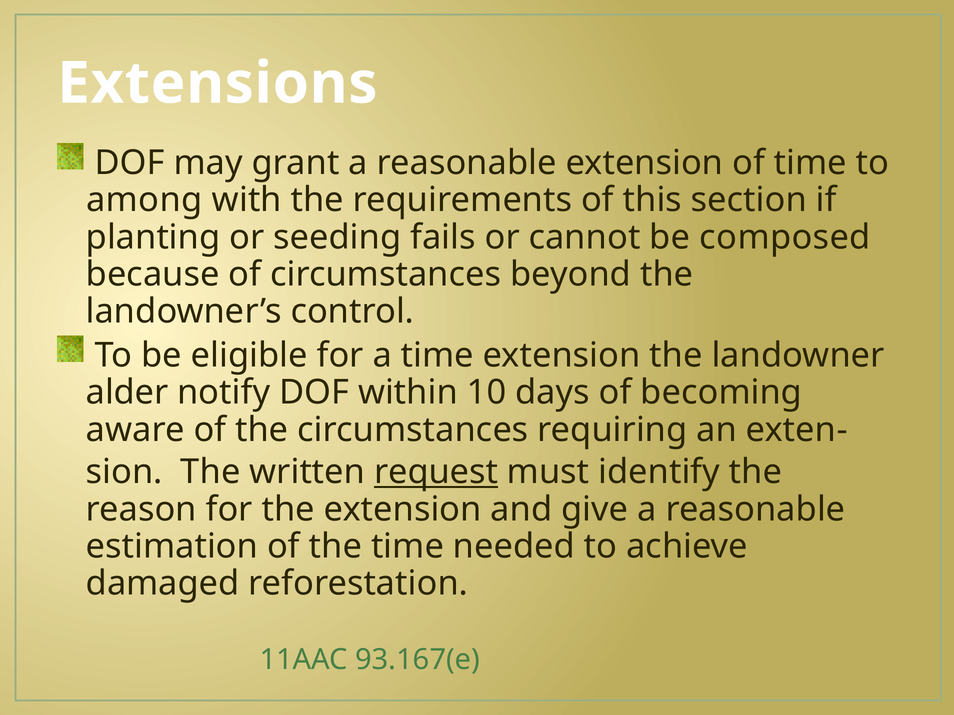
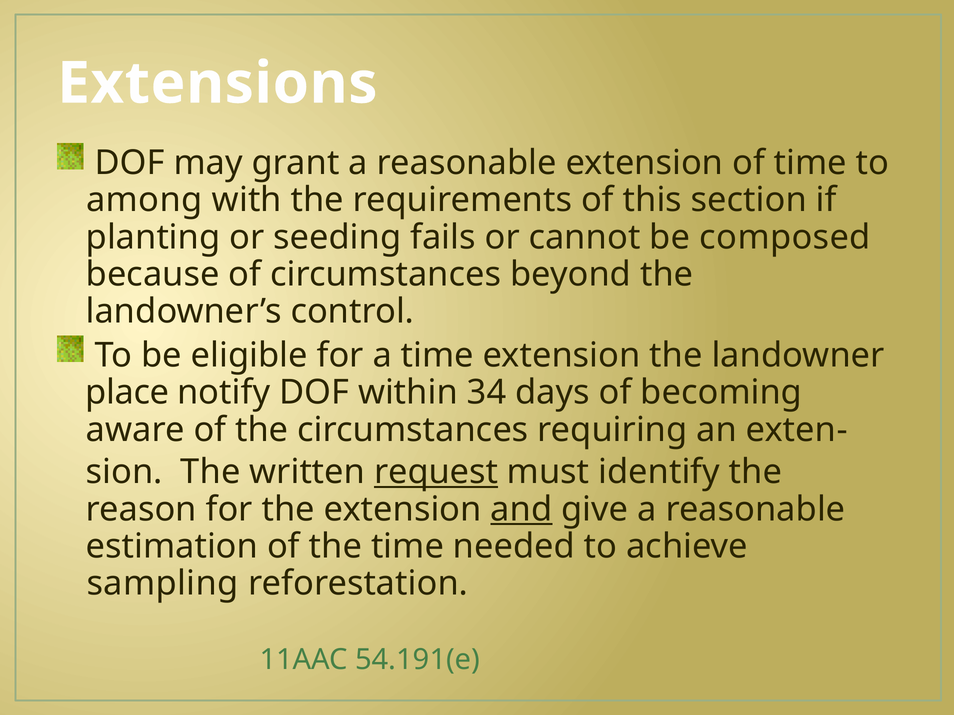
alder: alder -> place (127, 393)
10: 10 -> 34 (487, 393)
and underline: none -> present (521, 510)
damaged: damaged -> sampling (162, 584)
93.167(e: 93.167(e -> 54.191(e (418, 660)
